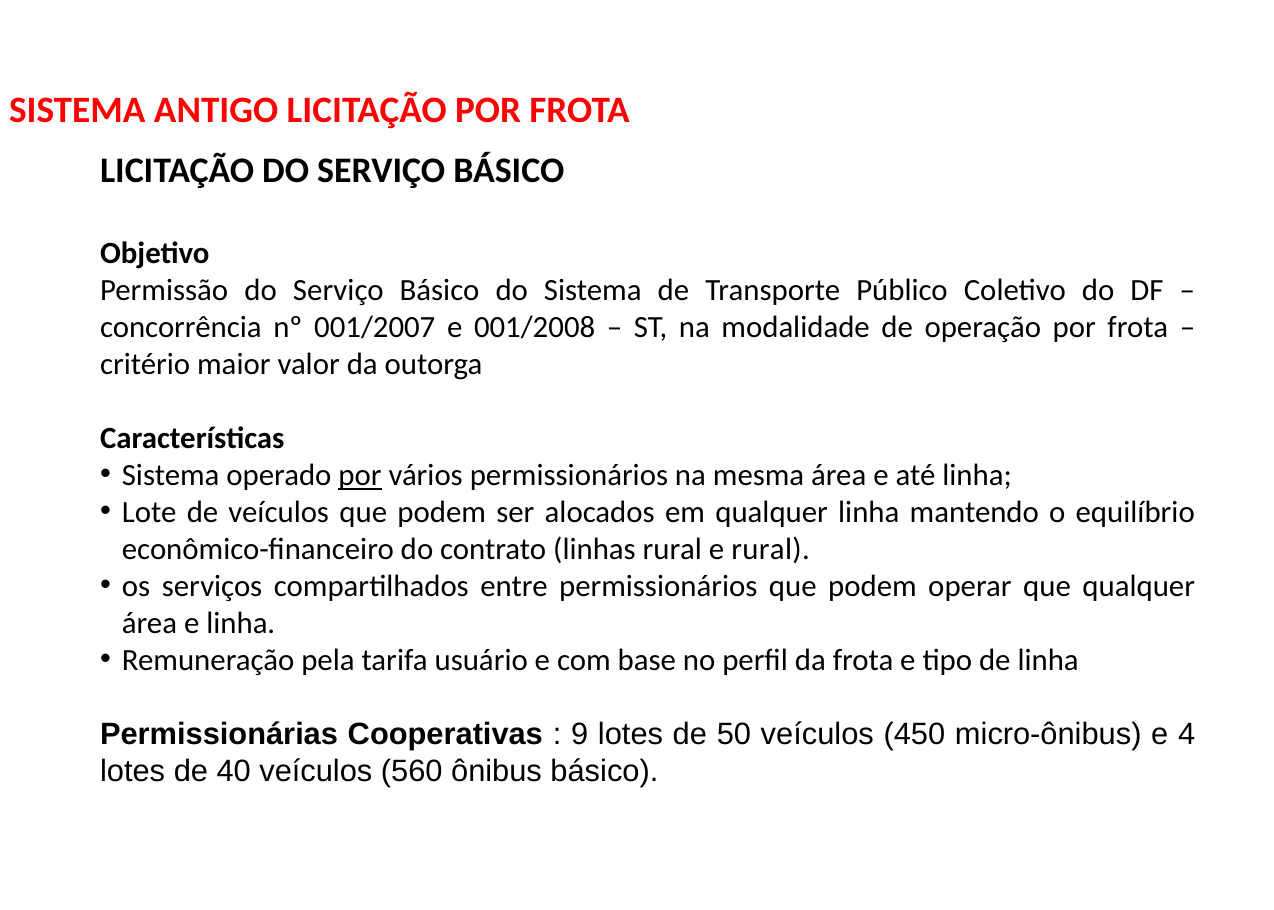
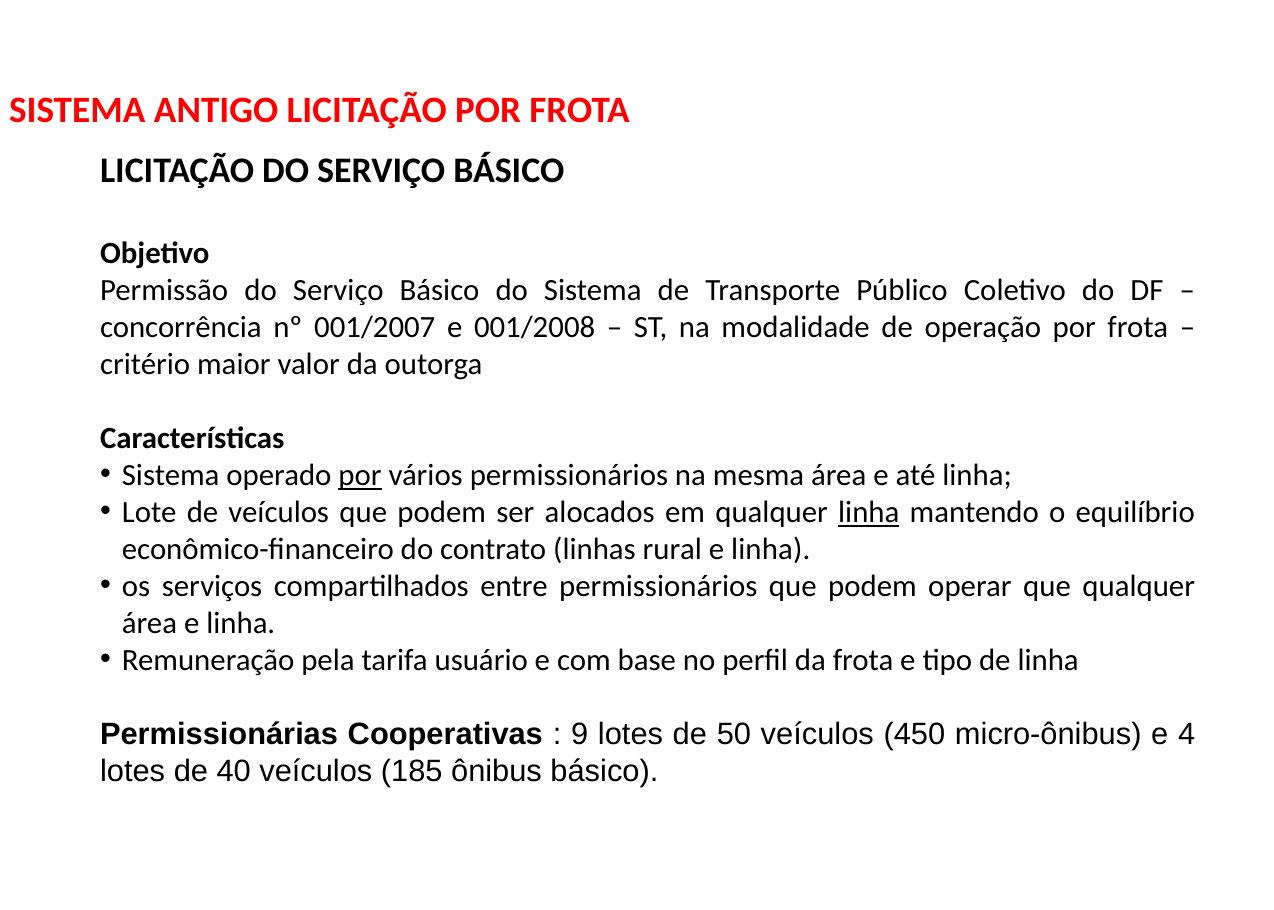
linha underline: none -> present (869, 512)
rural: rural -> linha (771, 549)
560: 560 -> 185 (412, 771)
